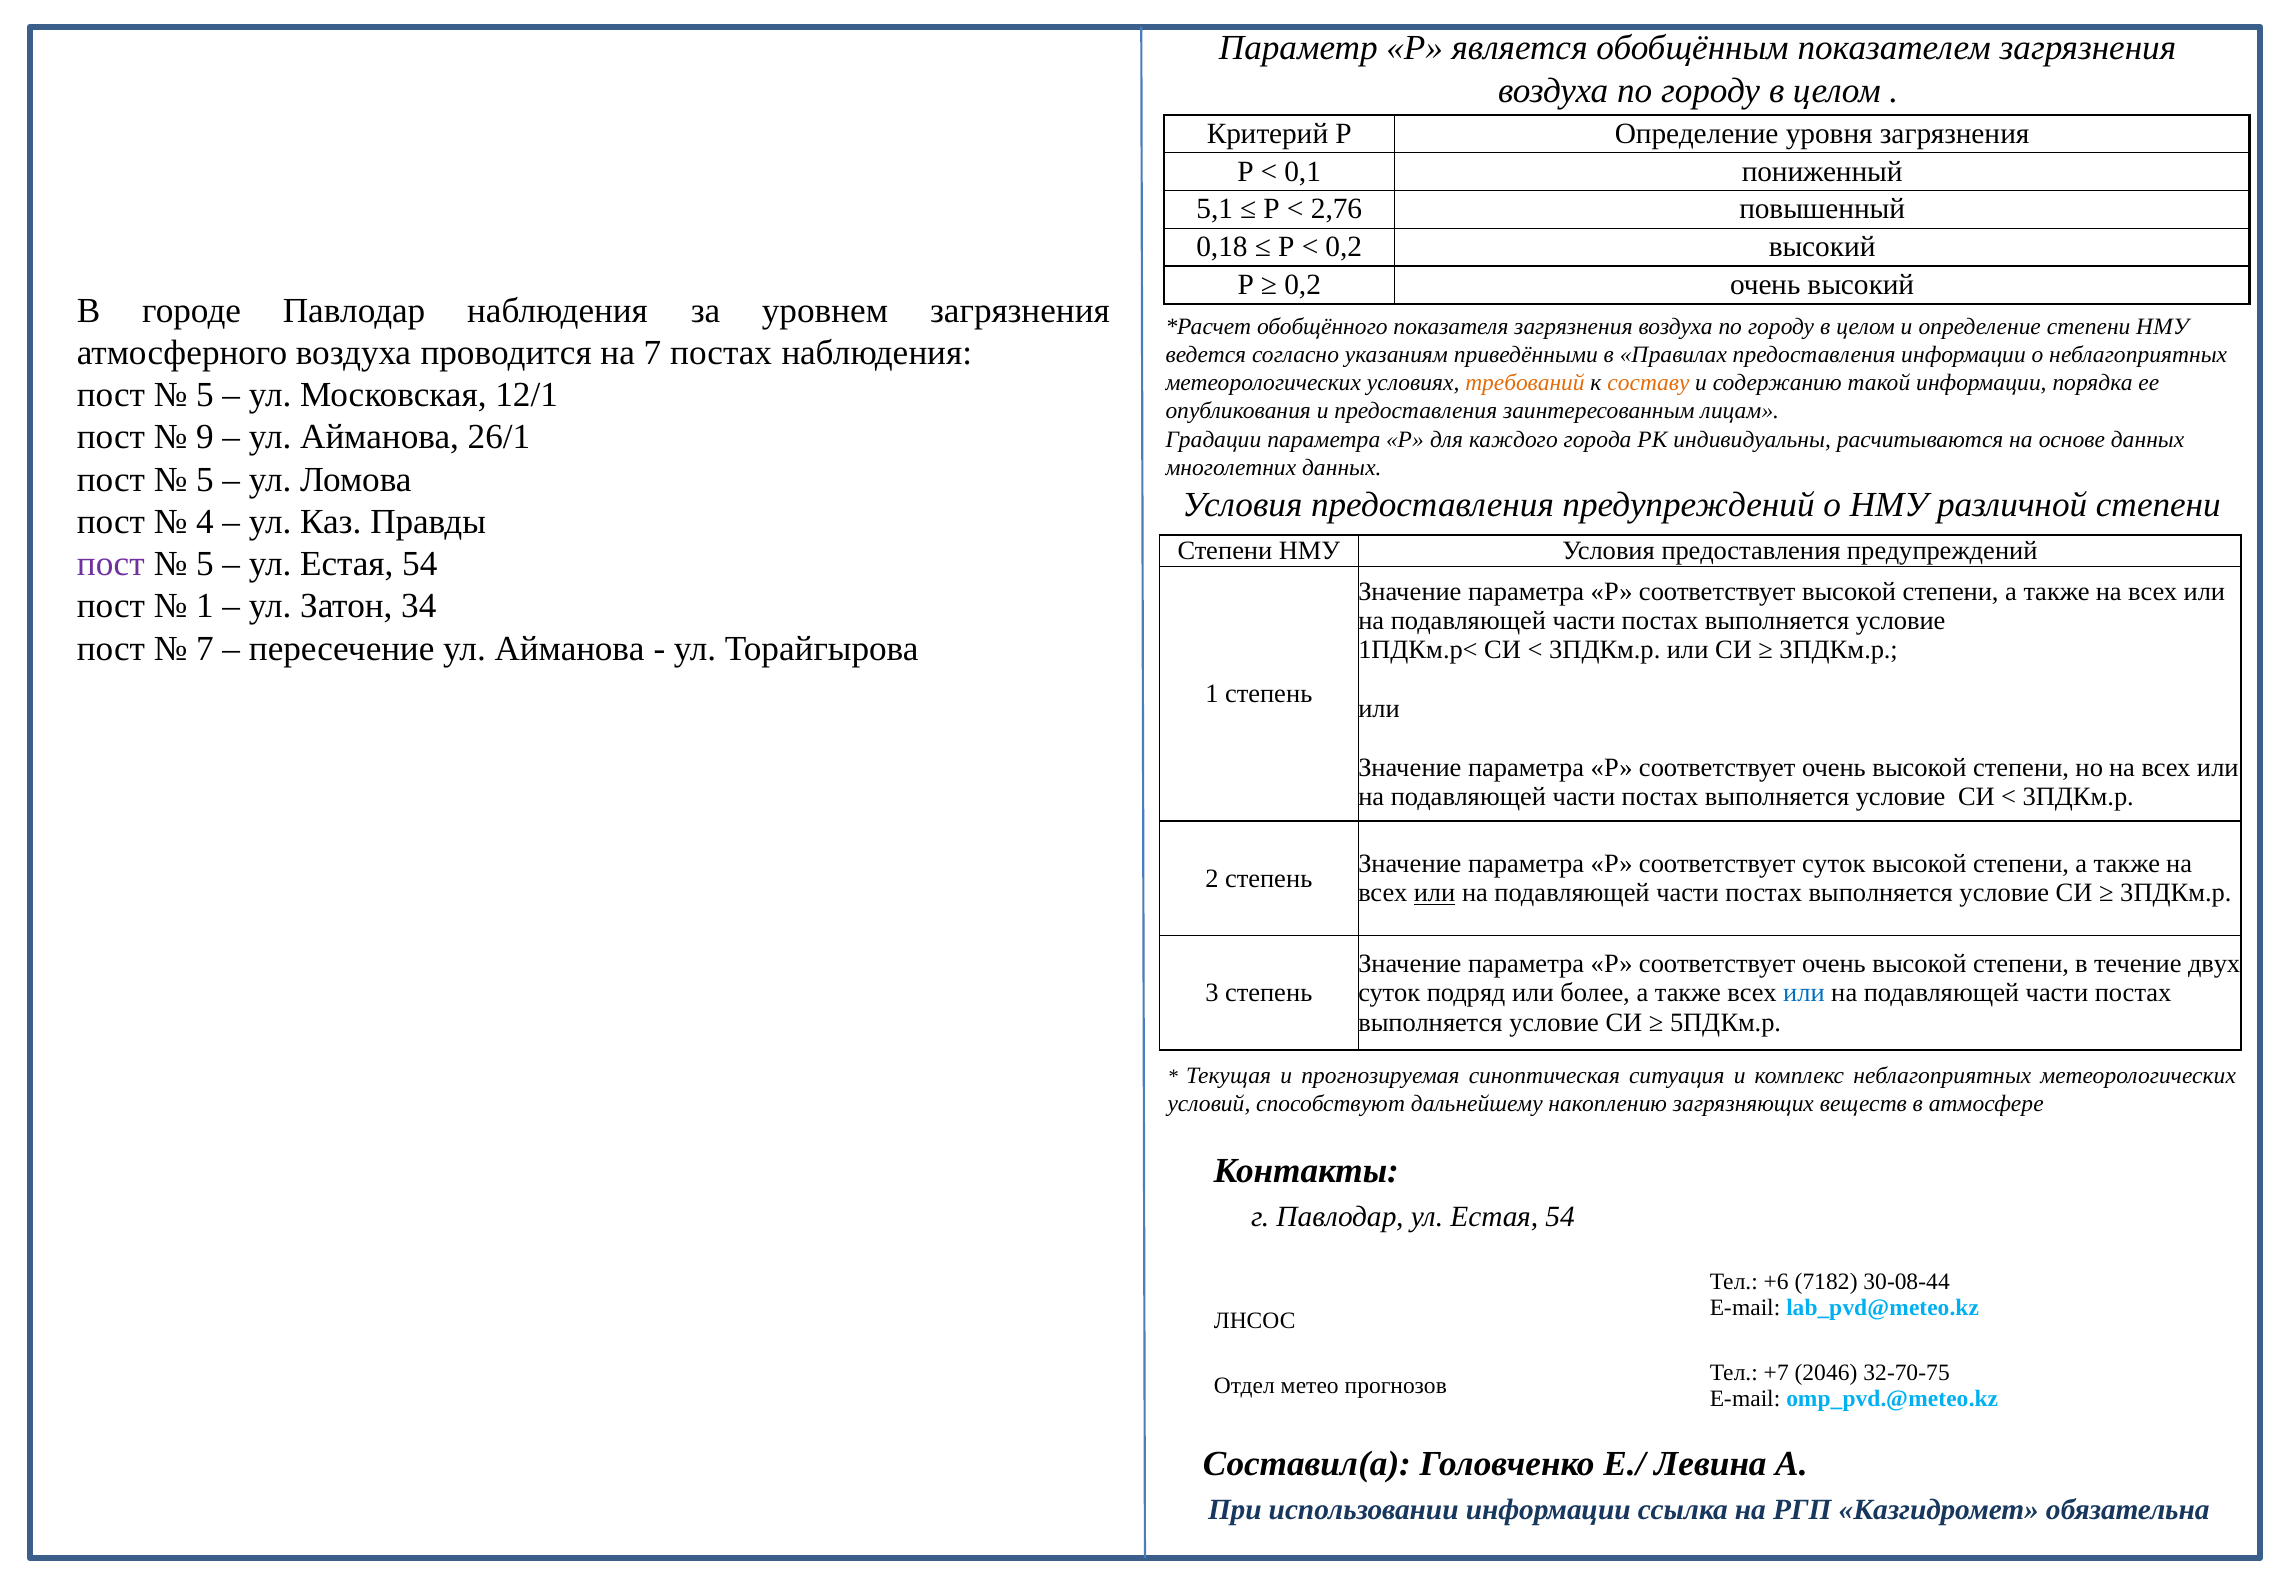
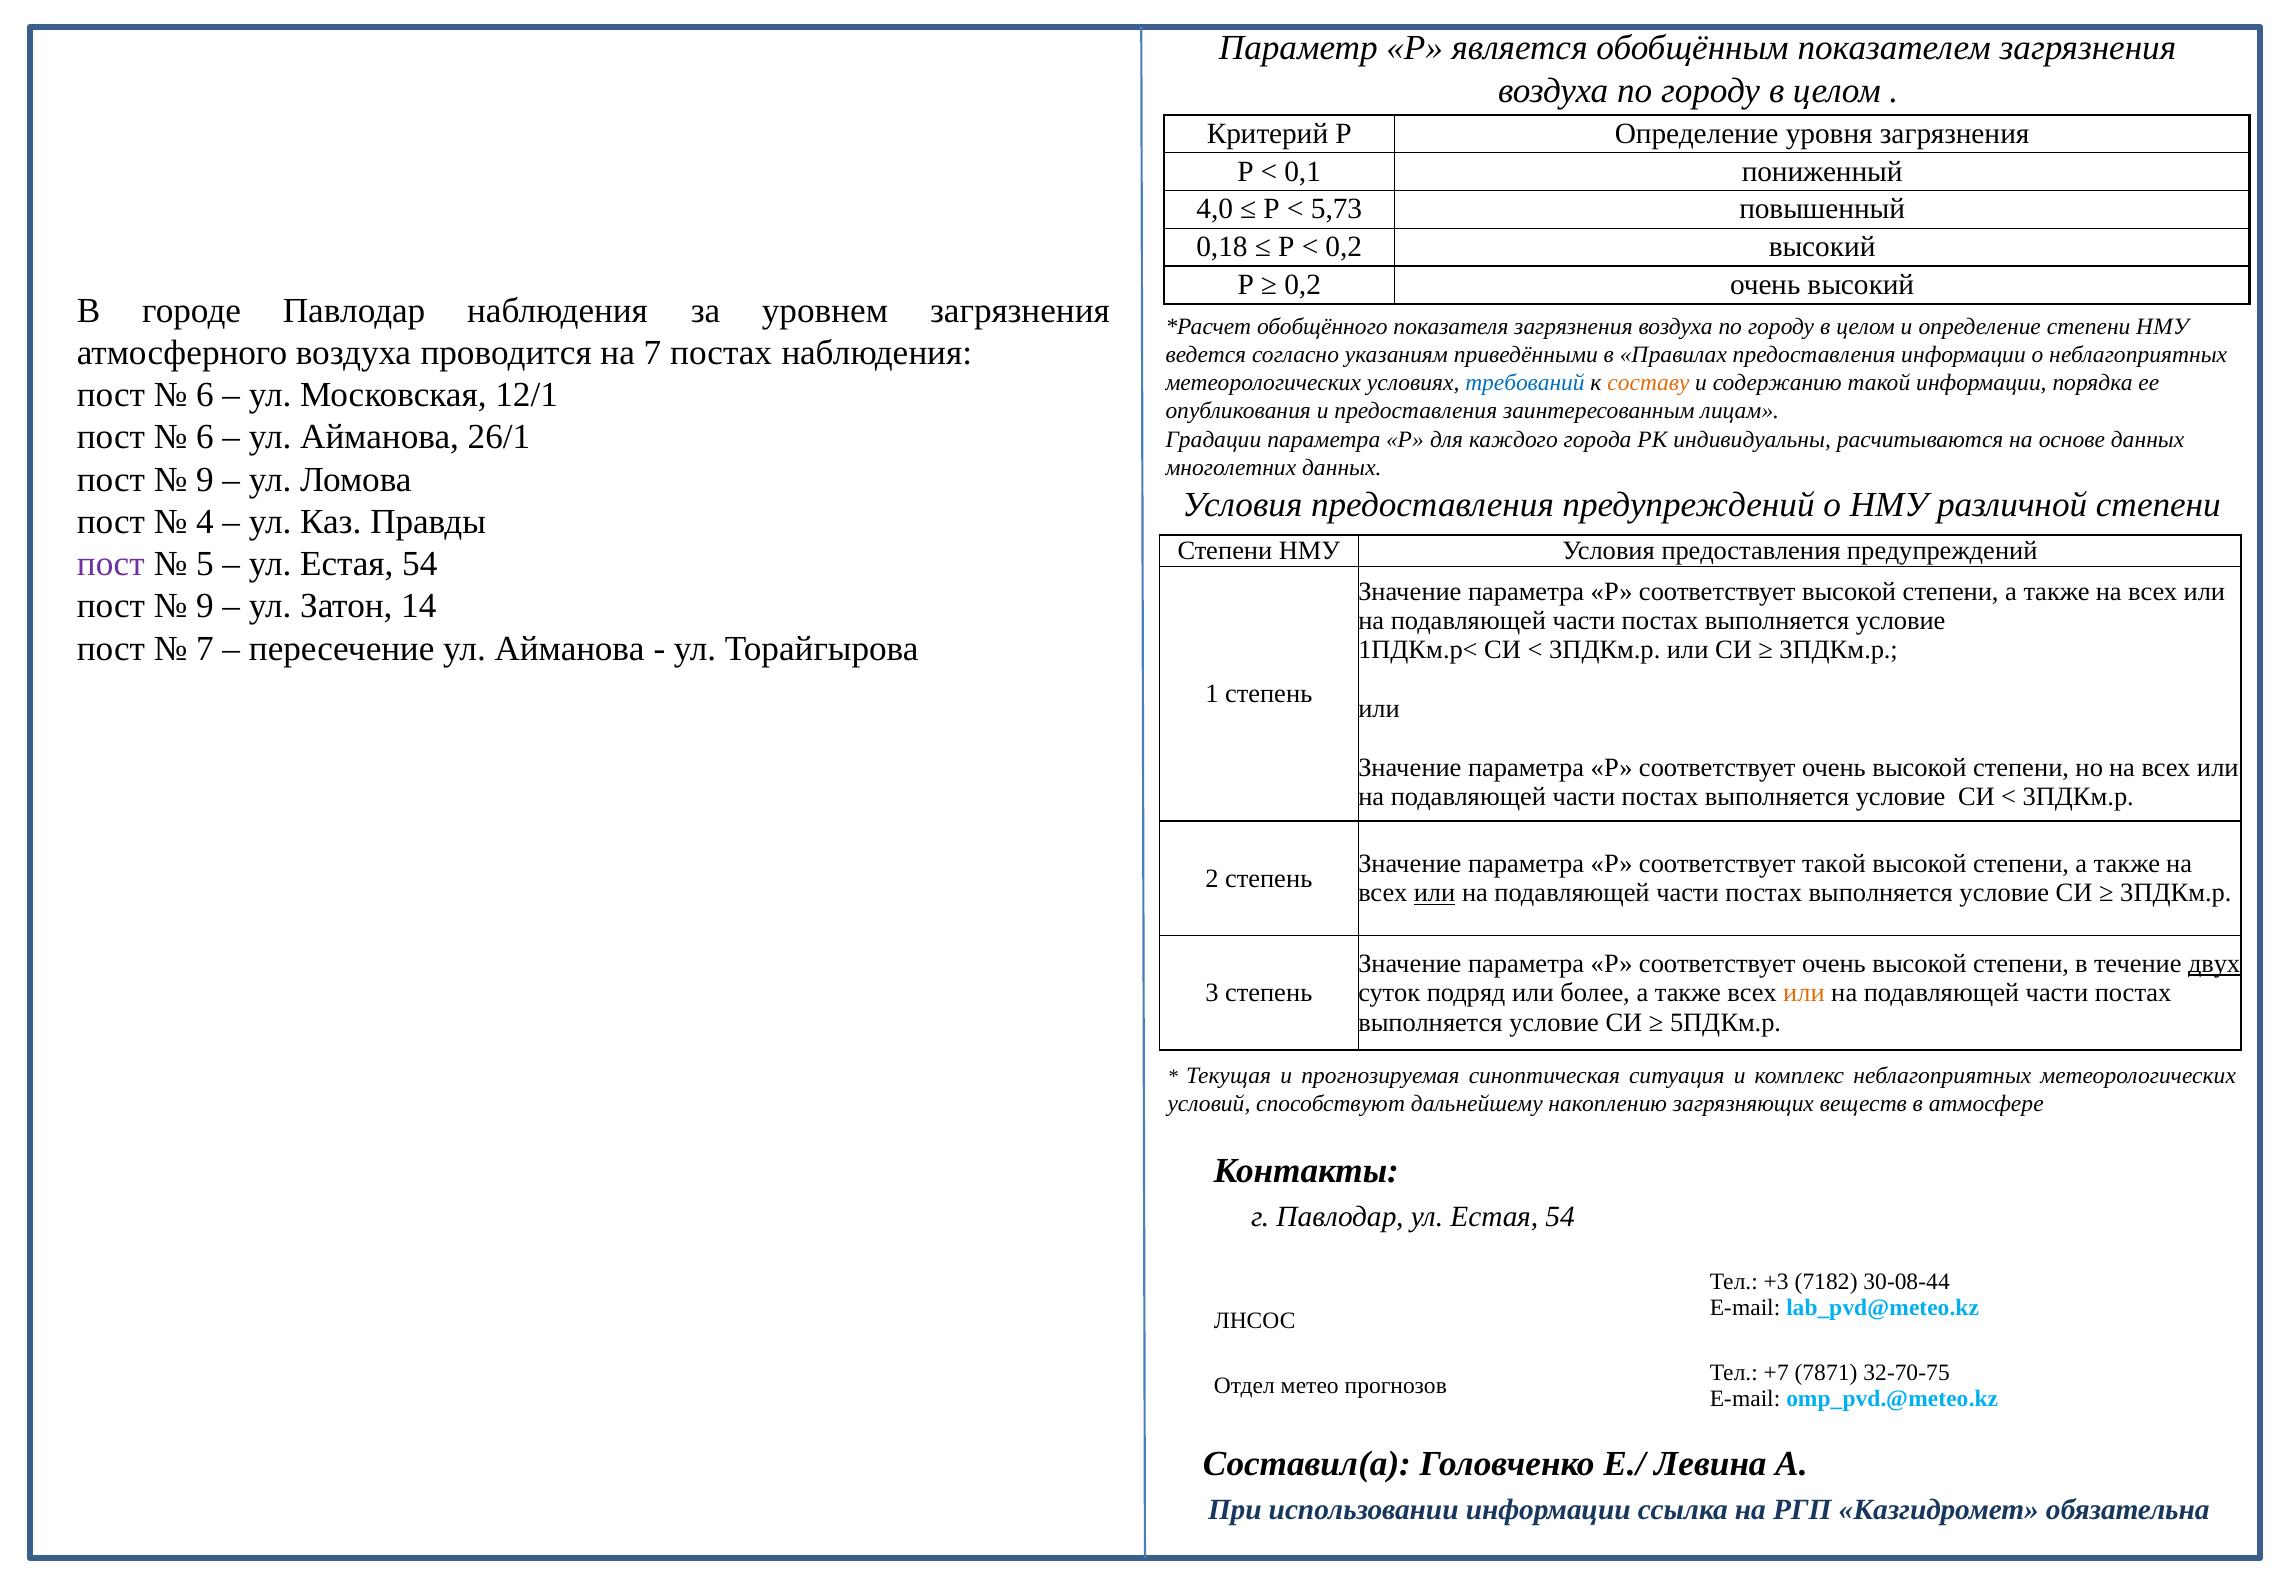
5,1: 5,1 -> 4,0 (1215, 209)
2,76: 2,76 -> 5,73 (1337, 209)
требований colour: orange -> blue (1525, 383)
5: 5 -> 6 (205, 395)
9: 9 -> 6 (205, 437)
5: 5 -> 9 (205, 480)
1: 1 -> 9 (205, 606)
34: 34 -> 14 (419, 606)
соответствует суток: суток -> такой (1834, 864)
двух underline: none -> present (2214, 964)
или colour: blue -> orange (1804, 993)
+6: +6 -> +3 (1776, 1282)
2046: 2046 -> 7871 (1826, 1373)
